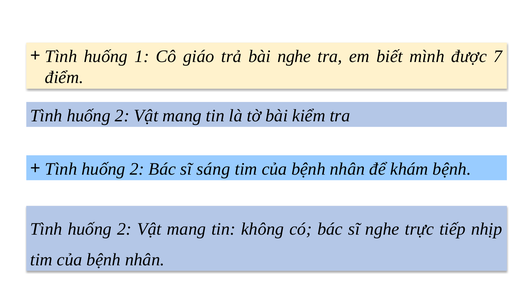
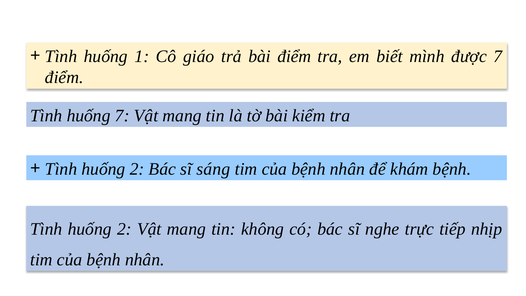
bài nghe: nghe -> điểm (294, 56)
2: 2 -> 7 (122, 116)
